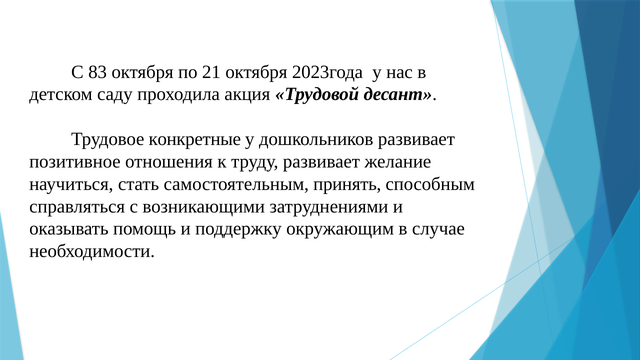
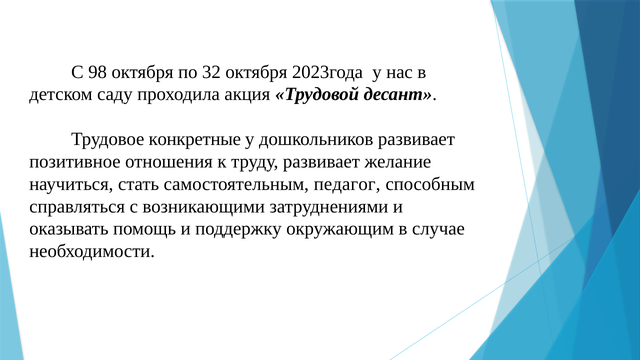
83: 83 -> 98 (98, 72)
21: 21 -> 32 (211, 72)
принять: принять -> педагог (347, 184)
